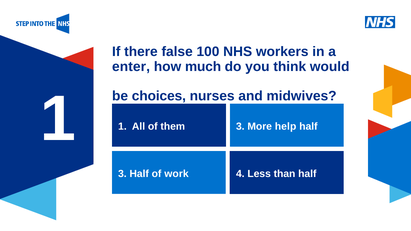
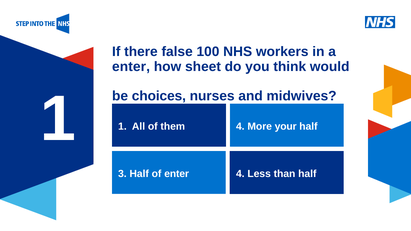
much: much -> sheet (203, 67)
them 3: 3 -> 4 (240, 126)
help: help -> your (286, 126)
of work: work -> enter (177, 174)
